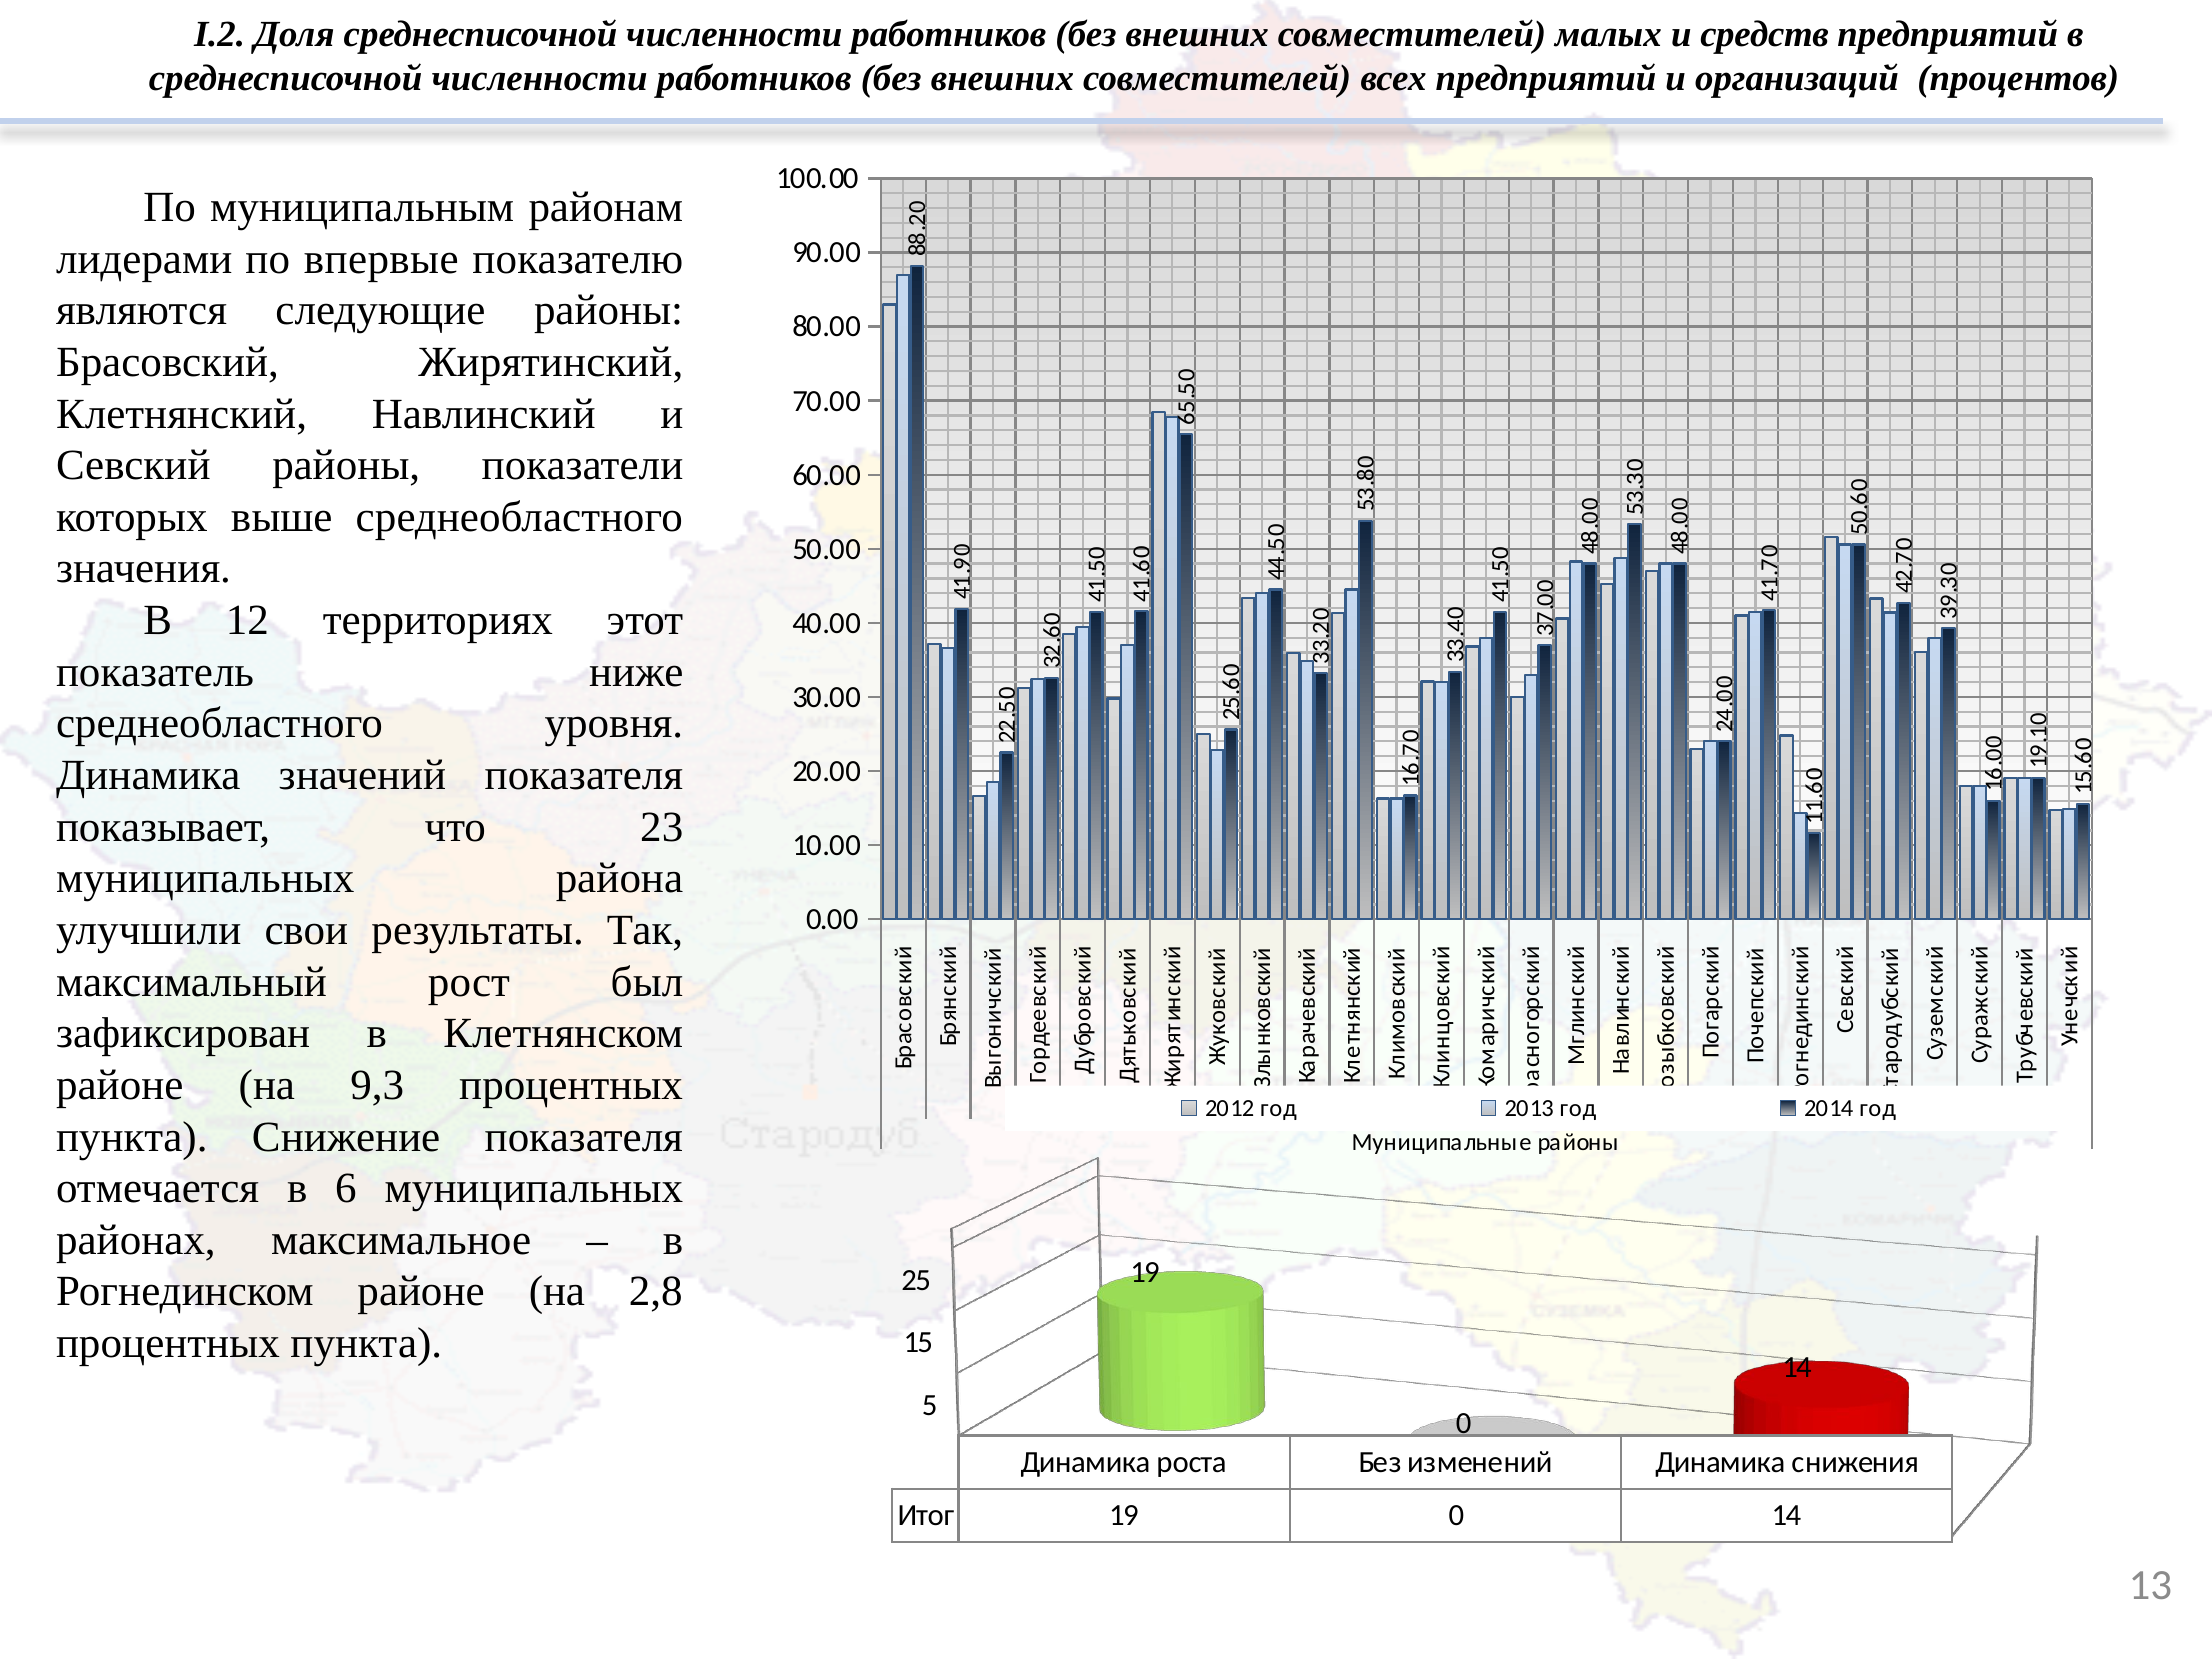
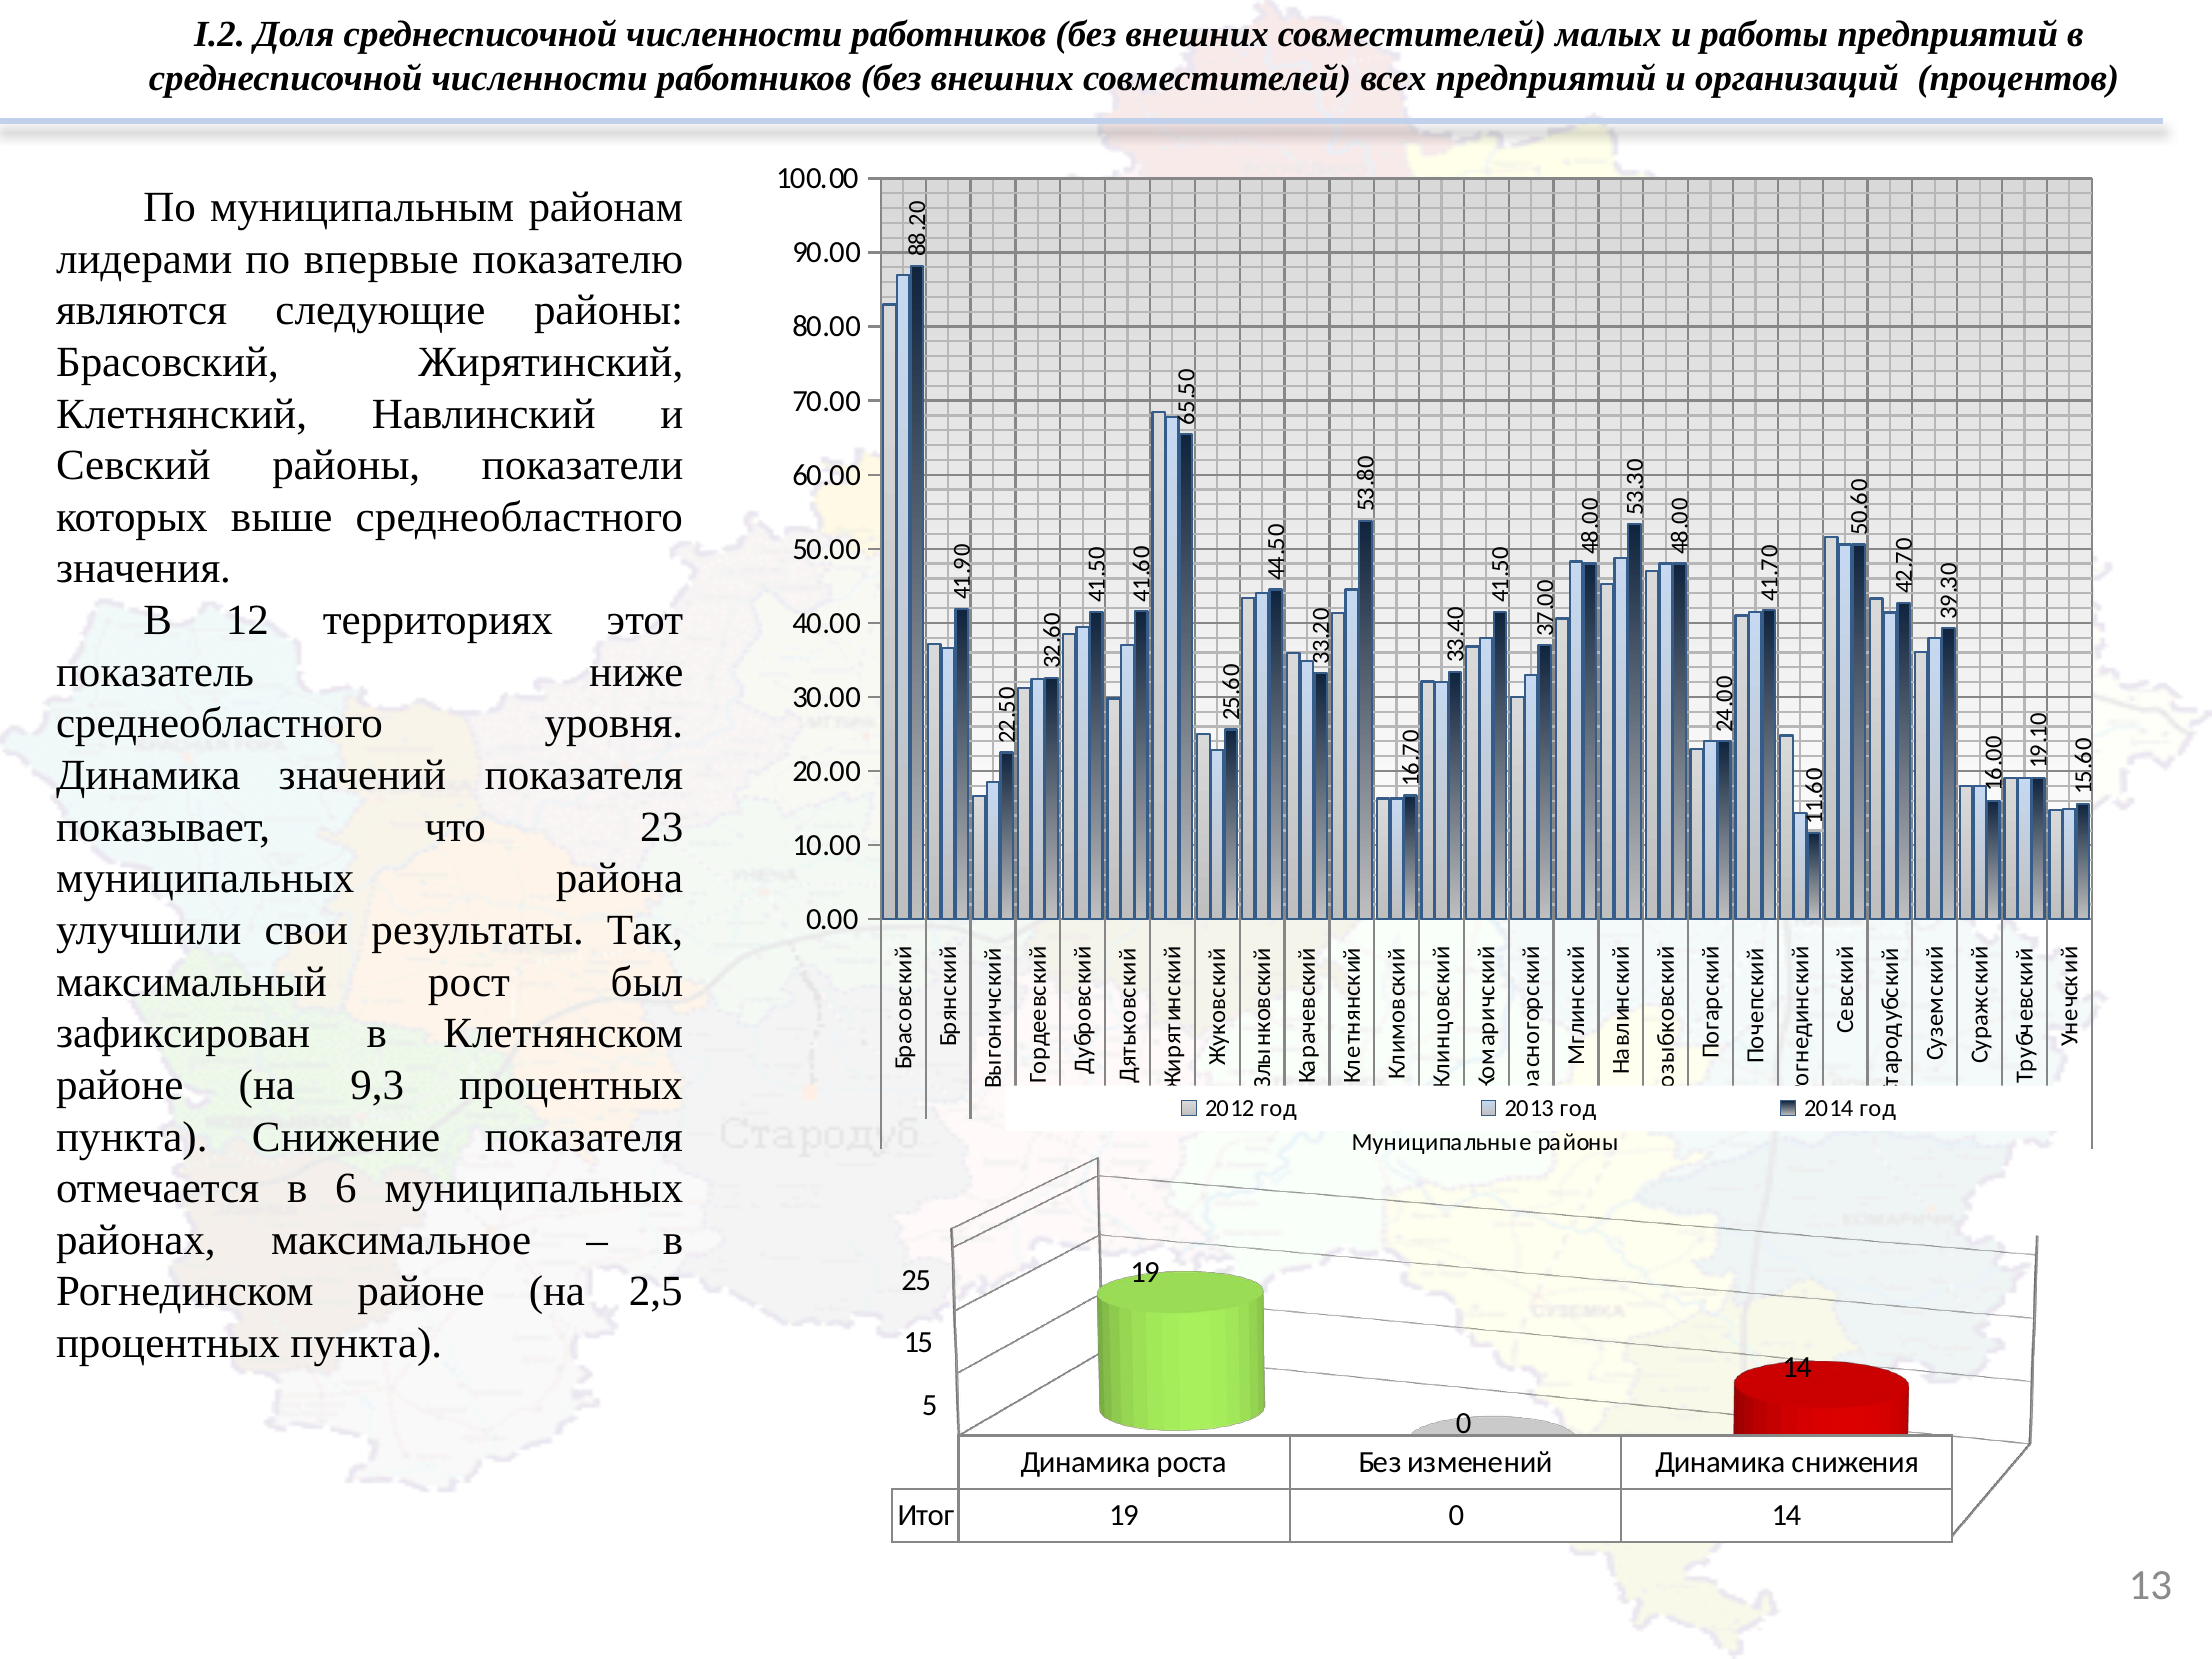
средств: средств -> работы (1764, 34)
2,8: 2,8 -> 2,5 (656, 1292)
